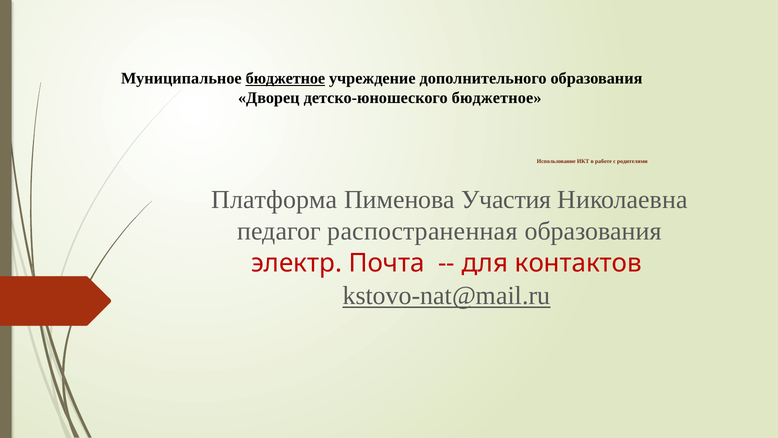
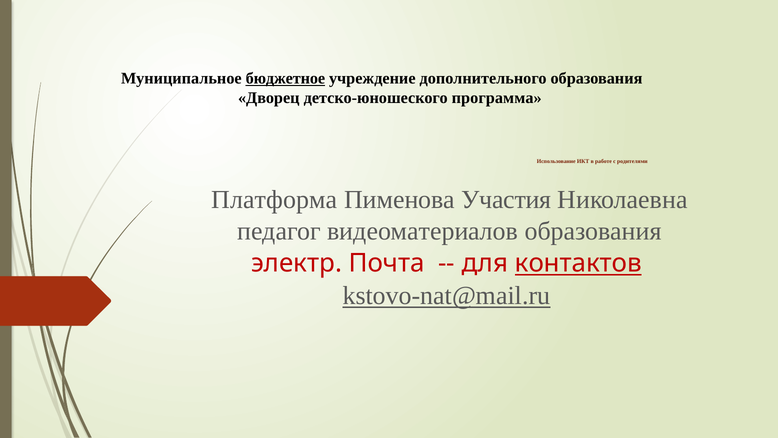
детско-юношеского бюджетное: бюджетное -> программа (497, 98)
распостраненная: распостраненная -> видеоматериалов (423, 231)
контактов underline: none -> present (578, 263)
